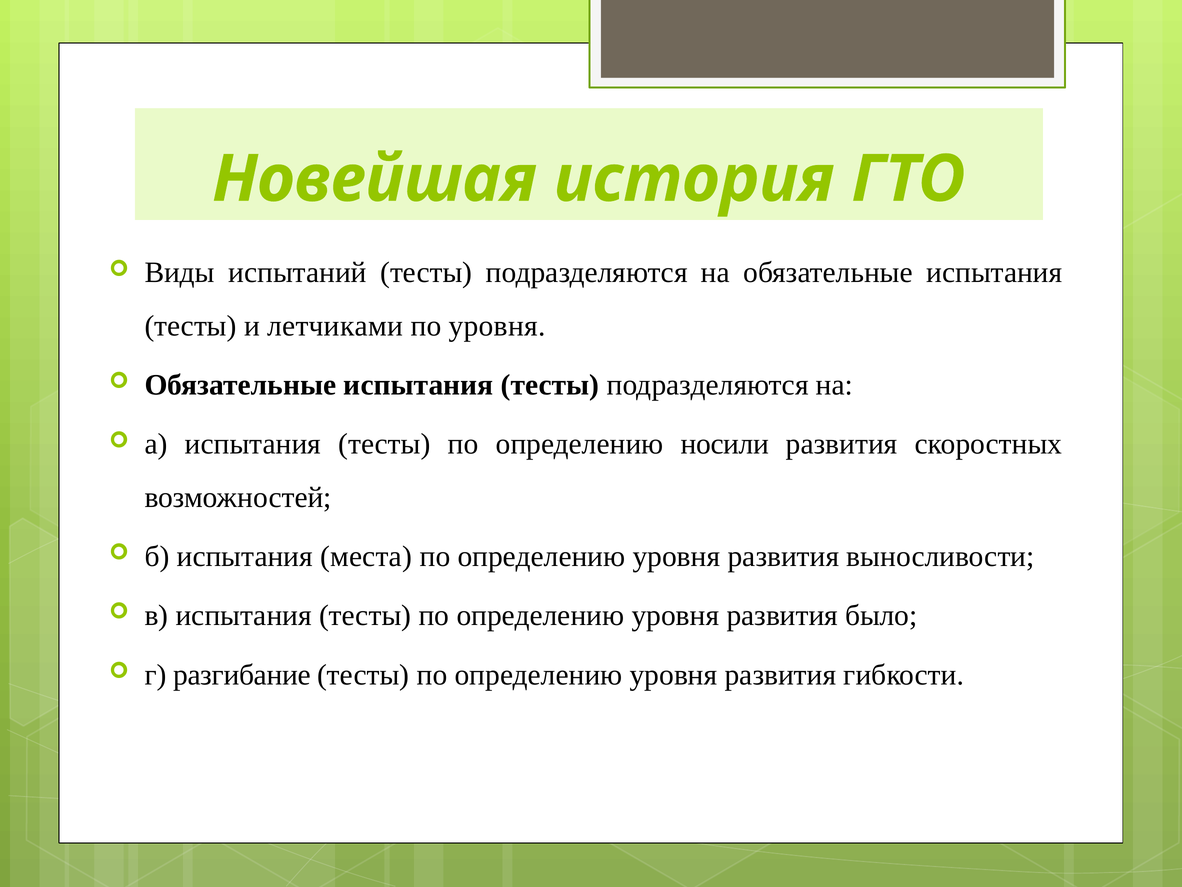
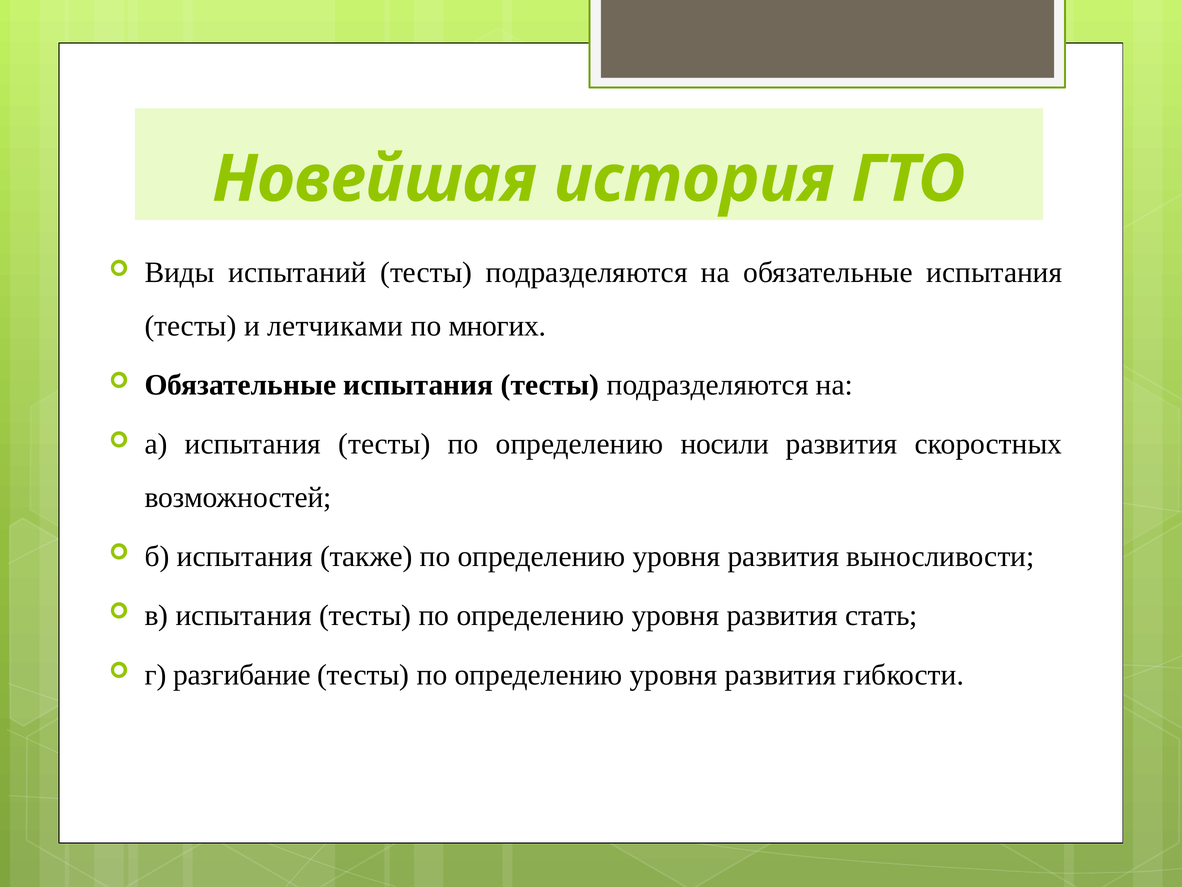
по уровня: уровня -> многих (497, 326)
места: места -> также (366, 556)
было: было -> стать (881, 615)
